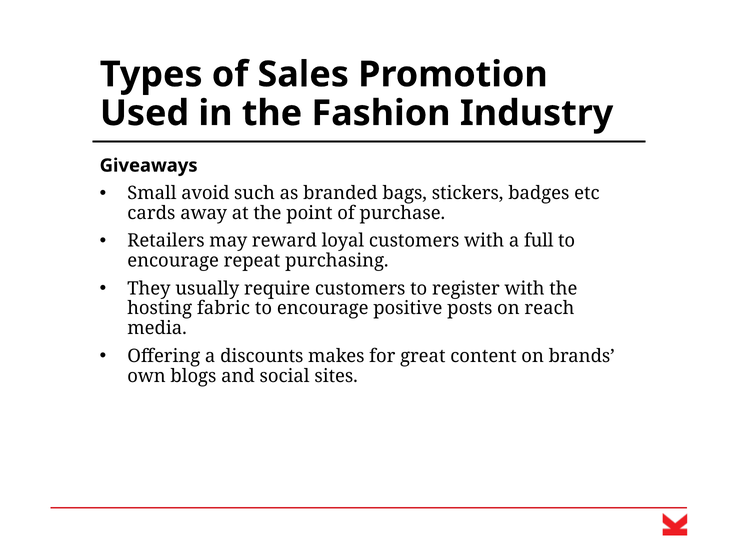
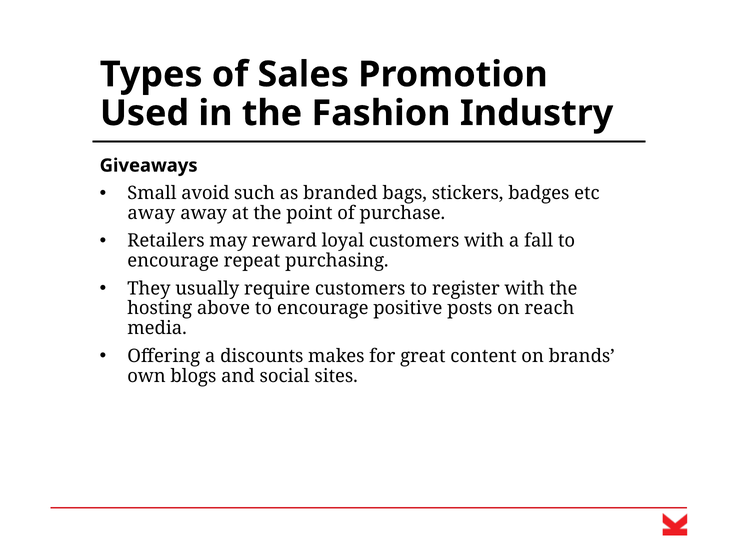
cards: cards -> away (151, 213)
full: full -> fall (539, 241)
fabric: fabric -> above (223, 308)
